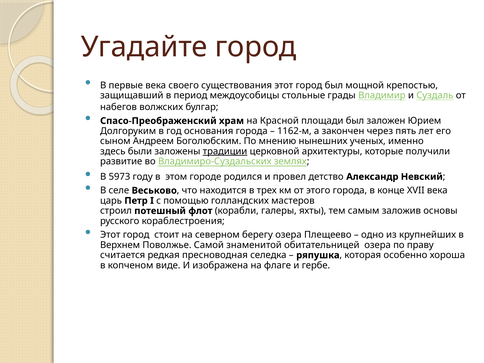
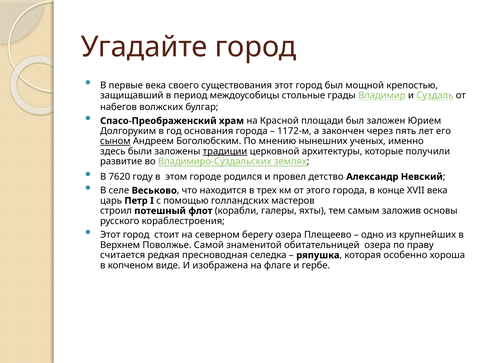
1162-м: 1162-м -> 1172-м (294, 131)
сыном underline: none -> present (115, 141)
5973: 5973 -> 7620 (119, 177)
